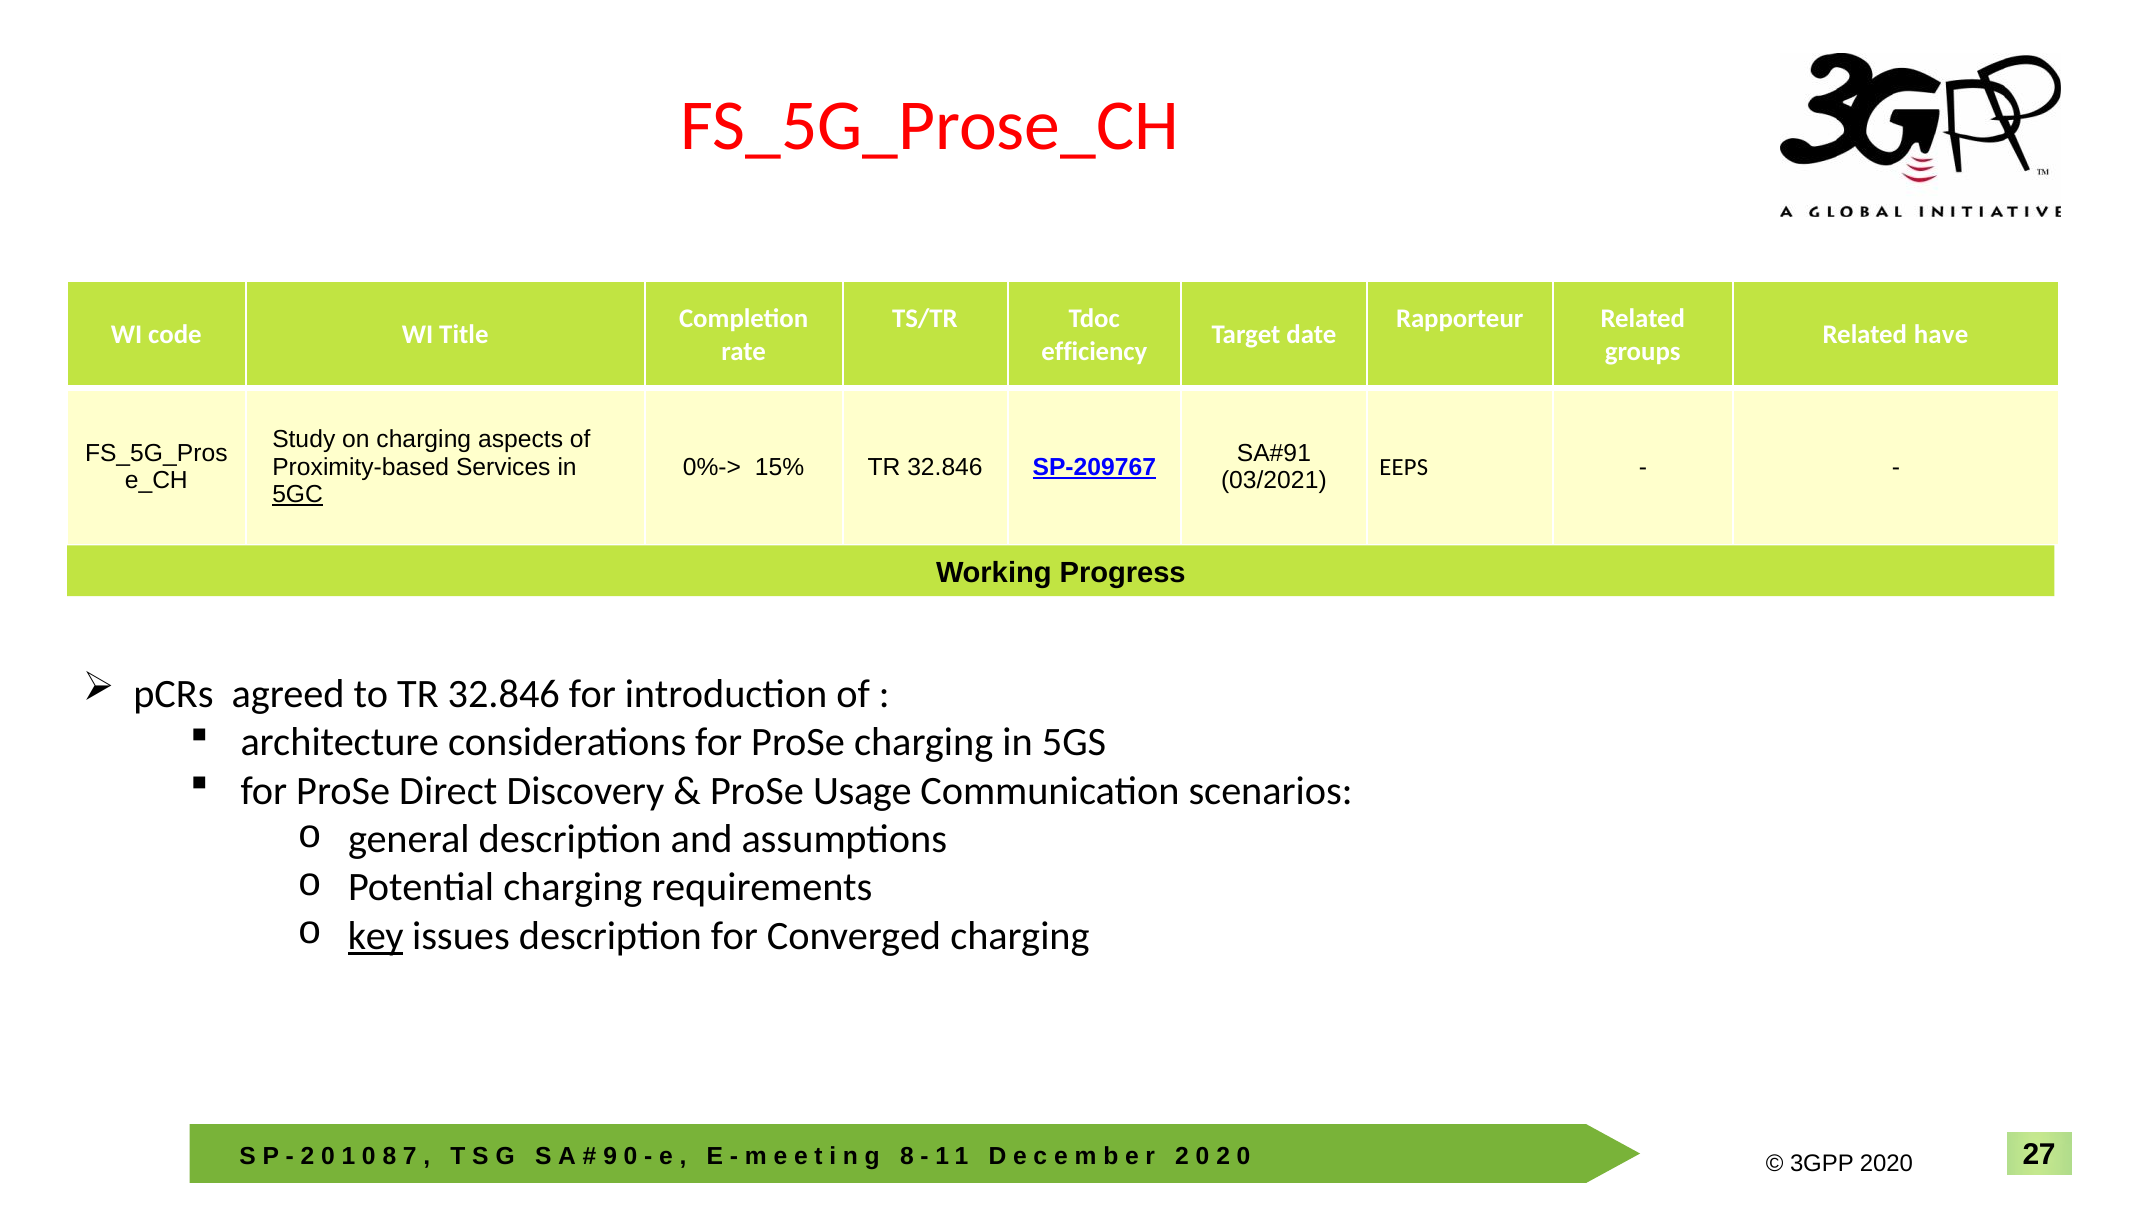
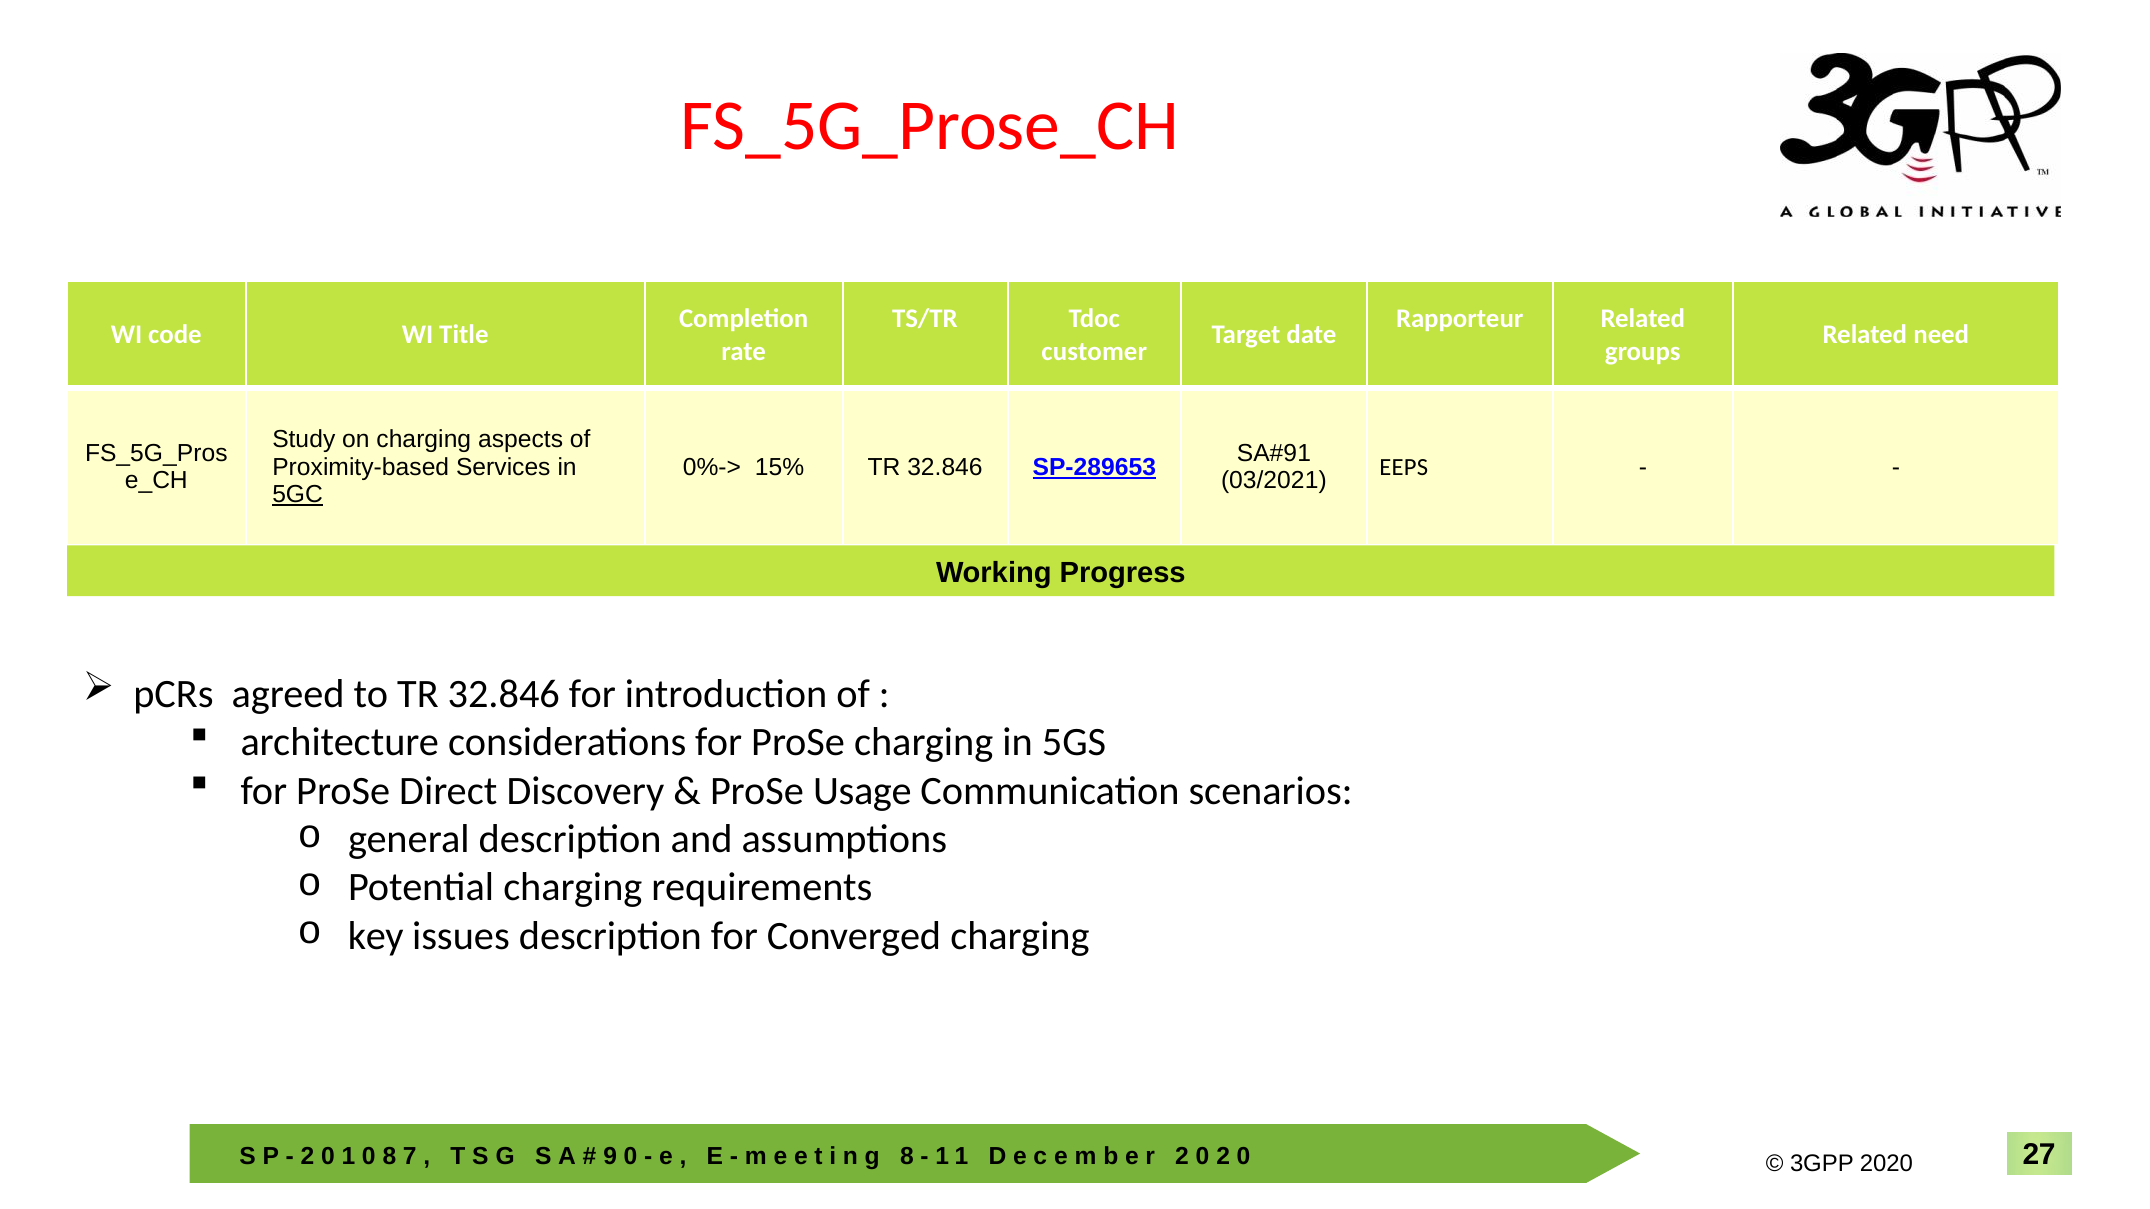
have: have -> need (1941, 335)
efficiency: efficiency -> customer (1094, 351)
SP-209767: SP-209767 -> SP-289653 (1094, 467)
key underline: present -> none (376, 936)
